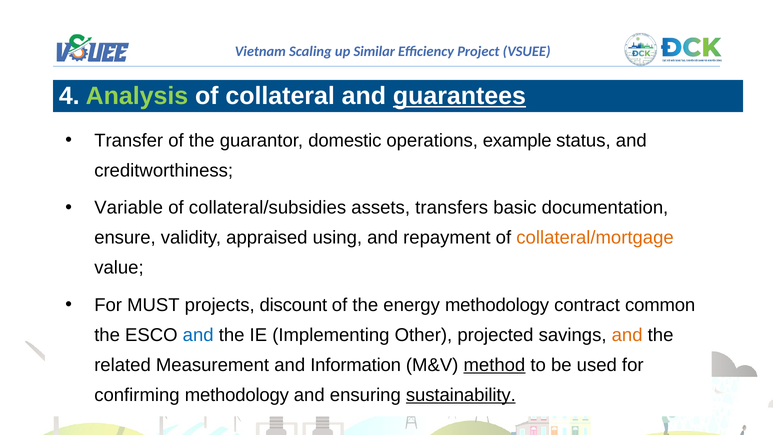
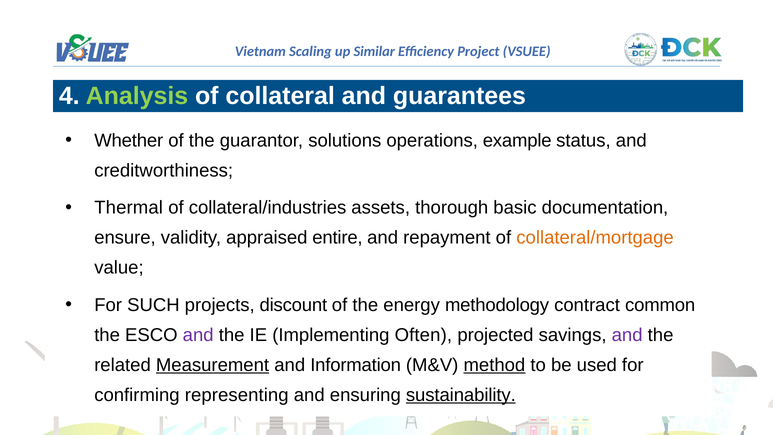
guarantees underline: present -> none (459, 96)
Transfer: Transfer -> Whether (129, 141)
domestic: domestic -> solutions (345, 141)
Variable: Variable -> Thermal (129, 208)
collateral/subsidies: collateral/subsidies -> collateral/industries (268, 208)
transfers: transfers -> thorough (452, 208)
using: using -> entire (337, 238)
MUST: MUST -> SUCH (153, 305)
and colour: blue -> purple (198, 335)
Other: Other -> Often (423, 335)
and colour: orange -> purple (627, 335)
Measurement underline: none -> present (213, 365)
confirming methodology: methodology -> representing (237, 395)
